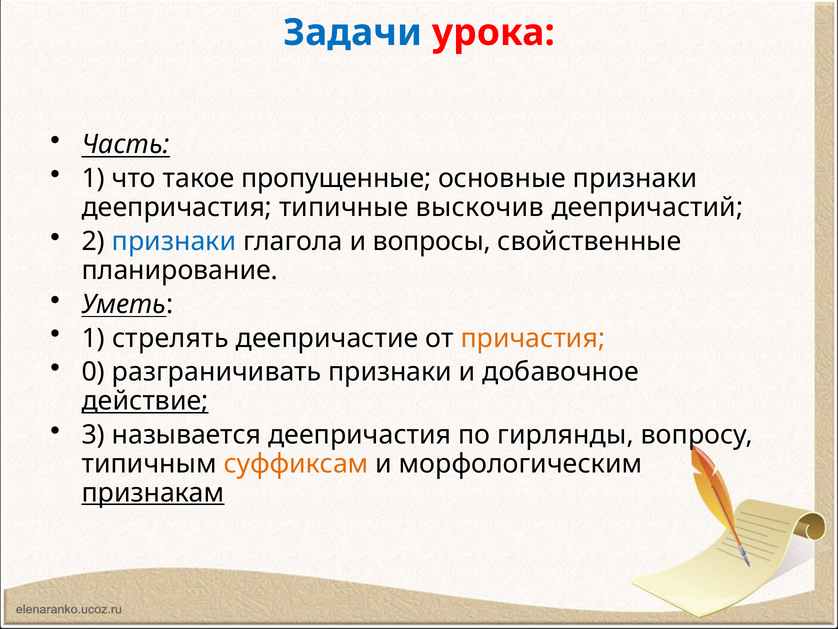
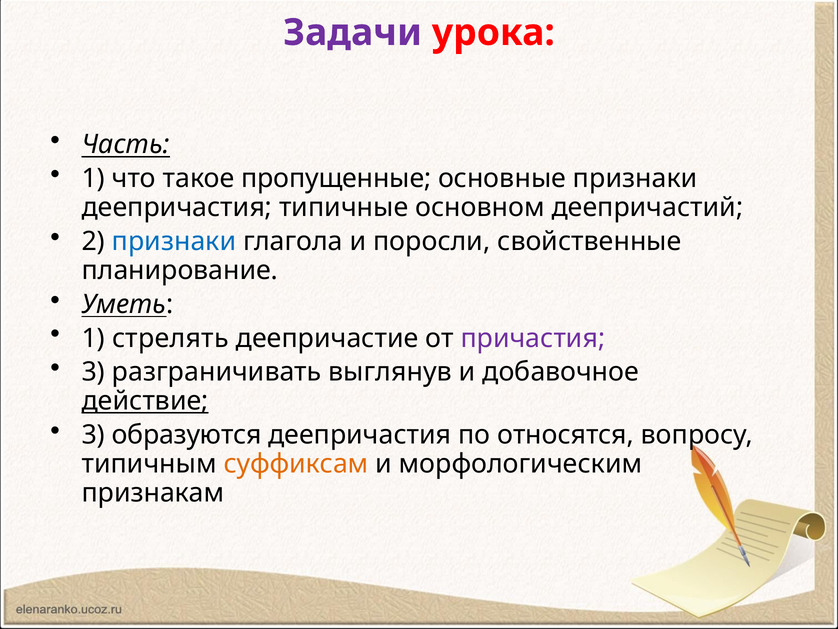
Задачи colour: blue -> purple (353, 33)
выскочив: выскочив -> основном (480, 207)
вопросы: вопросы -> поросли (432, 241)
причастия colour: orange -> purple (533, 338)
0: 0 -> 3 (93, 372)
разграничивать признаки: признаки -> выглянув (390, 372)
называется: называется -> образуются (187, 435)
гирлянды: гирлянды -> относятся (566, 435)
признакам underline: present -> none (153, 492)
